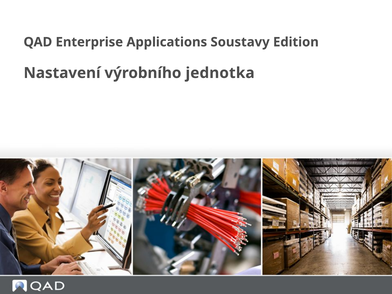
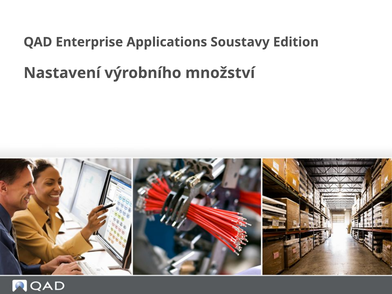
jednotka: jednotka -> množství (220, 73)
